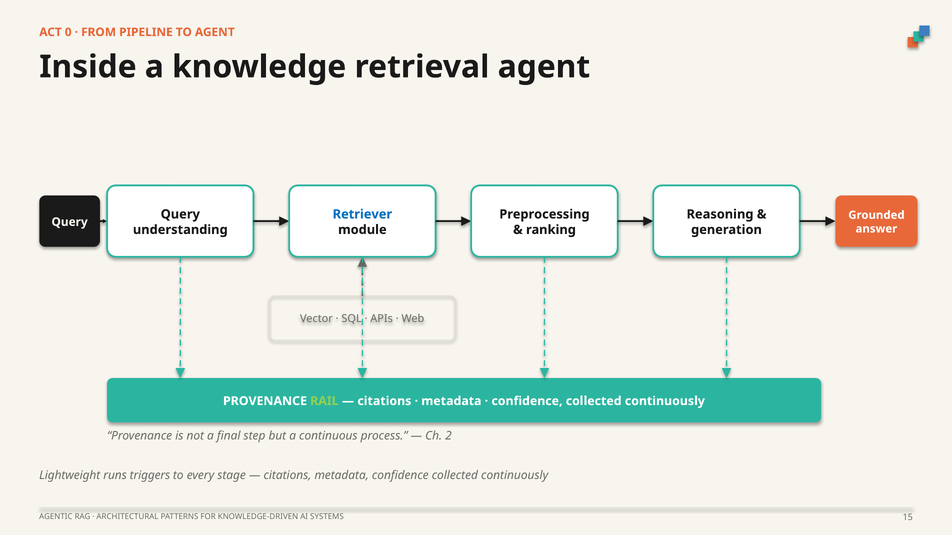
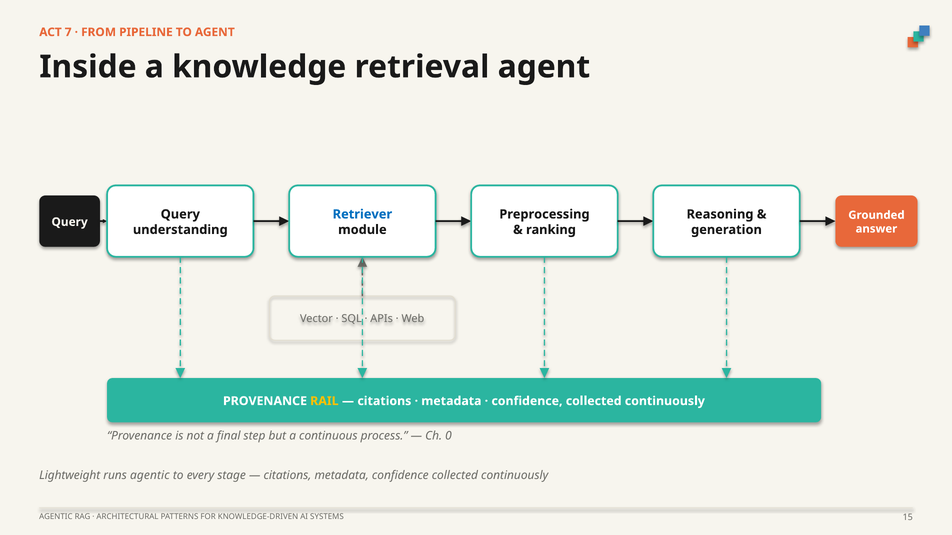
0: 0 -> 7 (68, 32)
RAIL colour: light green -> yellow (324, 401)
2: 2 -> 0 (448, 436)
runs triggers: triggers -> agentic (150, 476)
